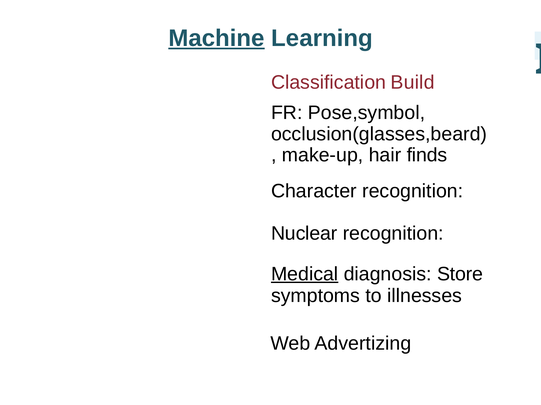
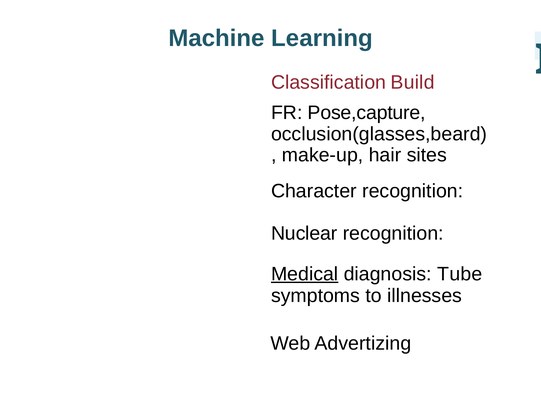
Machine underline: present -> none (216, 38)
Pose,symbol: Pose,symbol -> Pose,capture (367, 113)
finds: finds -> sites (427, 155)
Store: Store -> Tube (460, 274)
